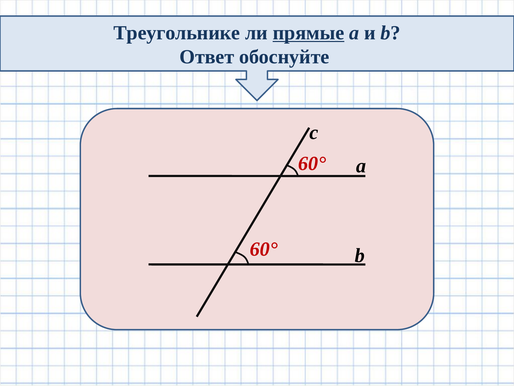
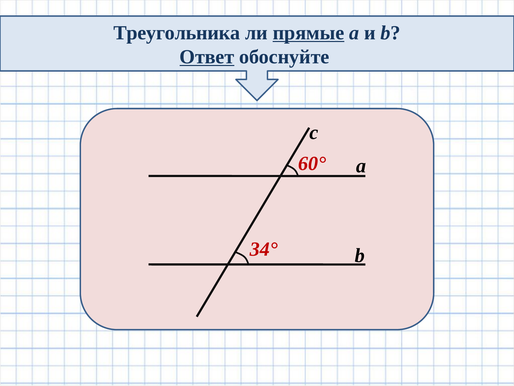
Треугольнике: Треугольнике -> Треугольника (177, 33)
Ответ underline: none -> present (207, 57)
60°: 60° -> 34° (264, 249)
